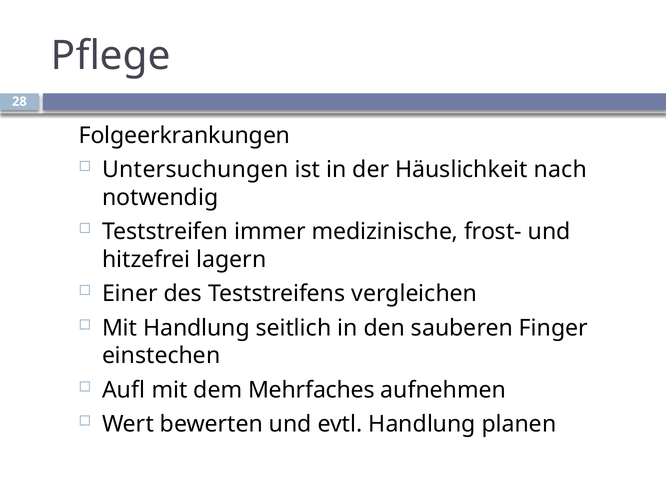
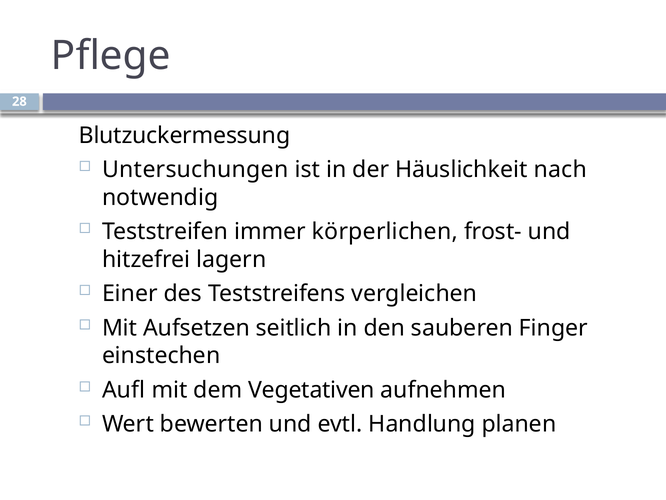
Folgeerkrankungen: Folgeerkrankungen -> Blutzuckermessung (185, 135)
medizinische: medizinische -> körperlichen (385, 231)
Mit Handlung: Handlung -> Aufsetzen (197, 328)
Mehrfaches: Mehrfaches -> Vegetativen (311, 390)
